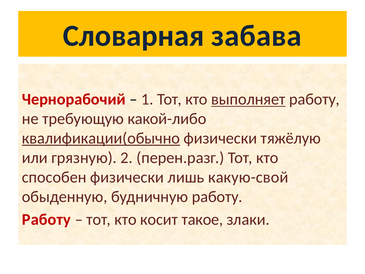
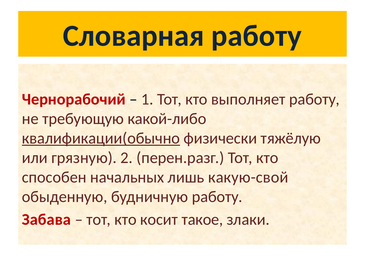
Словарная забава: забава -> работу (256, 36)
выполняет underline: present -> none (248, 99)
способен физически: физически -> начальных (127, 177)
Работу: Работу -> Забава (46, 219)
